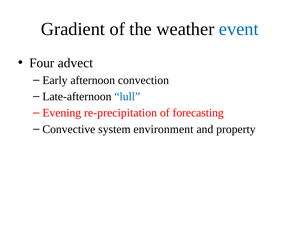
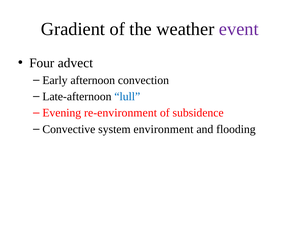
event colour: blue -> purple (239, 29)
re-precipitation: re-precipitation -> re-environment (121, 113)
forecasting: forecasting -> subsidence (198, 113)
property: property -> flooding (236, 129)
